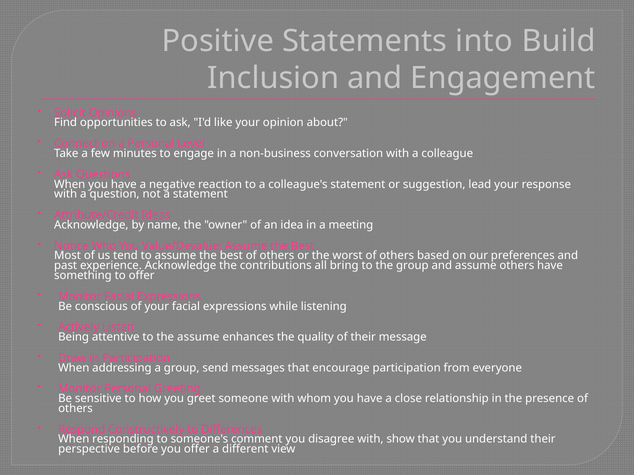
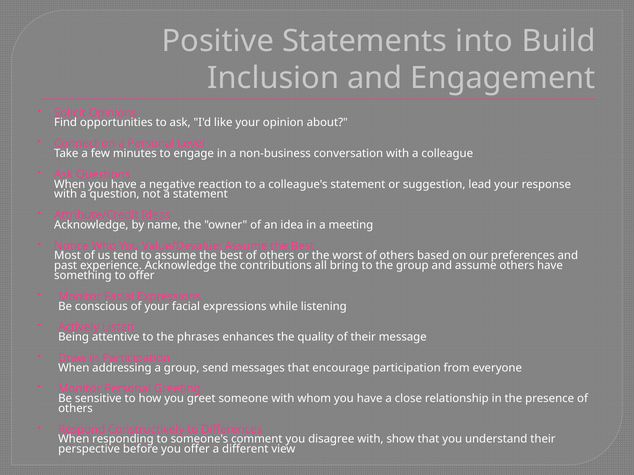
the assume: assume -> phrases (198, 337)
